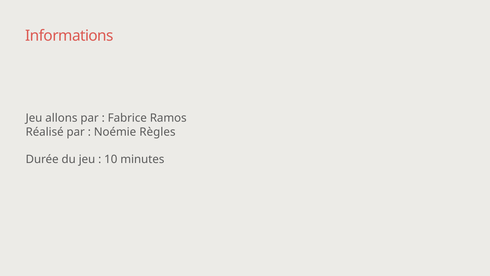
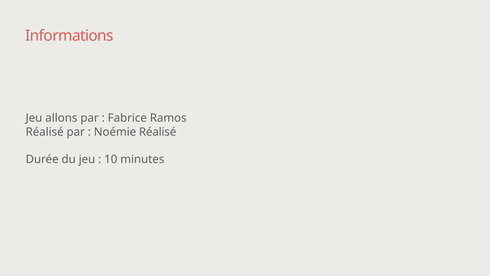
Noémie Règles: Règles -> Réalisé (158, 132)
